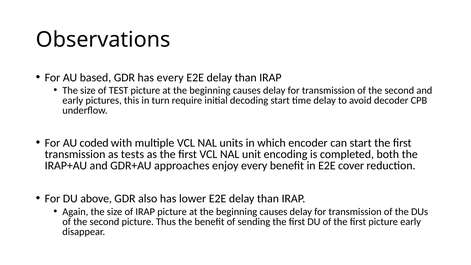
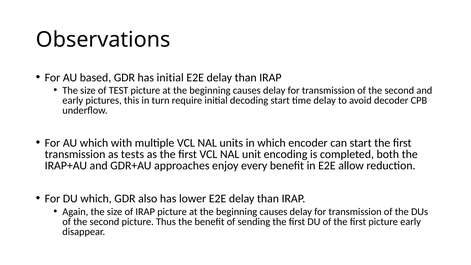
has every: every -> initial (170, 78)
AU coded: coded -> which (94, 143)
cover: cover -> allow (351, 166)
DU above: above -> which (96, 199)
